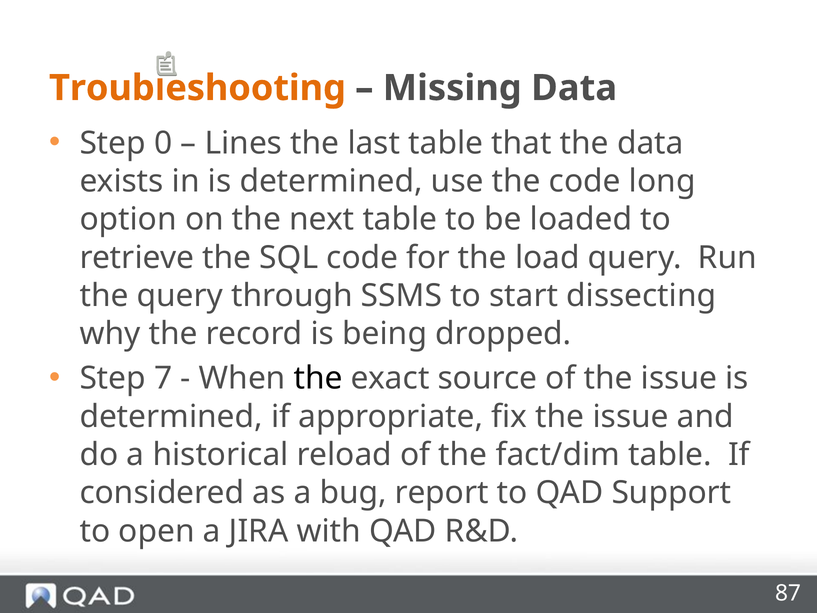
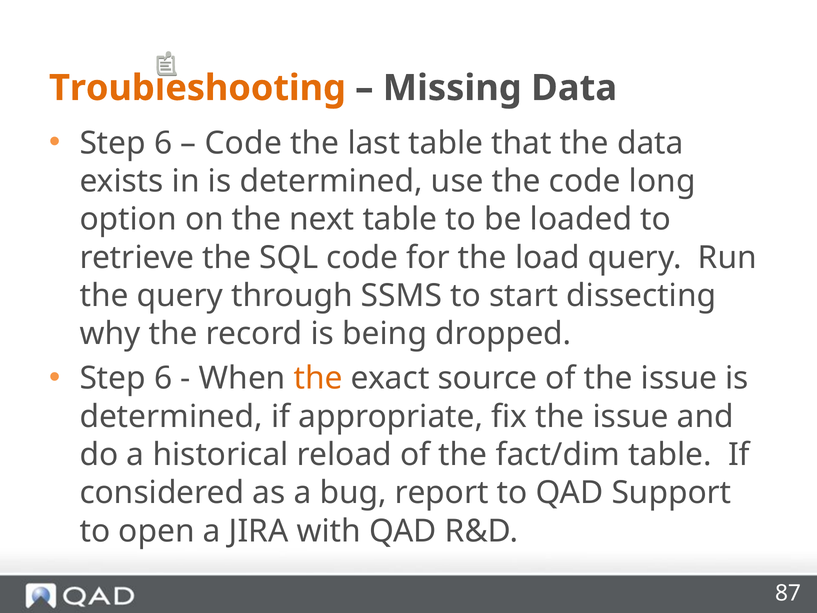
0: 0 -> 6 (163, 143)
Lines: Lines -> Code (243, 143)
7: 7 -> 6 (163, 378)
the colour: black -> orange (318, 378)
